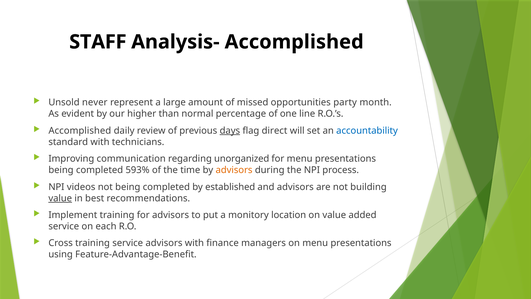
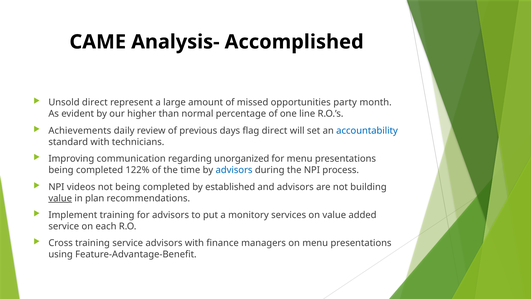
STAFF: STAFF -> CAME (98, 42)
Unsold never: never -> direct (95, 102)
Accomplished: Accomplished -> Achievements (80, 131)
days underline: present -> none (230, 131)
593%: 593% -> 122% (138, 170)
advisors colour: orange -> blue (234, 170)
best: best -> plan (95, 198)
location: location -> services (289, 215)
